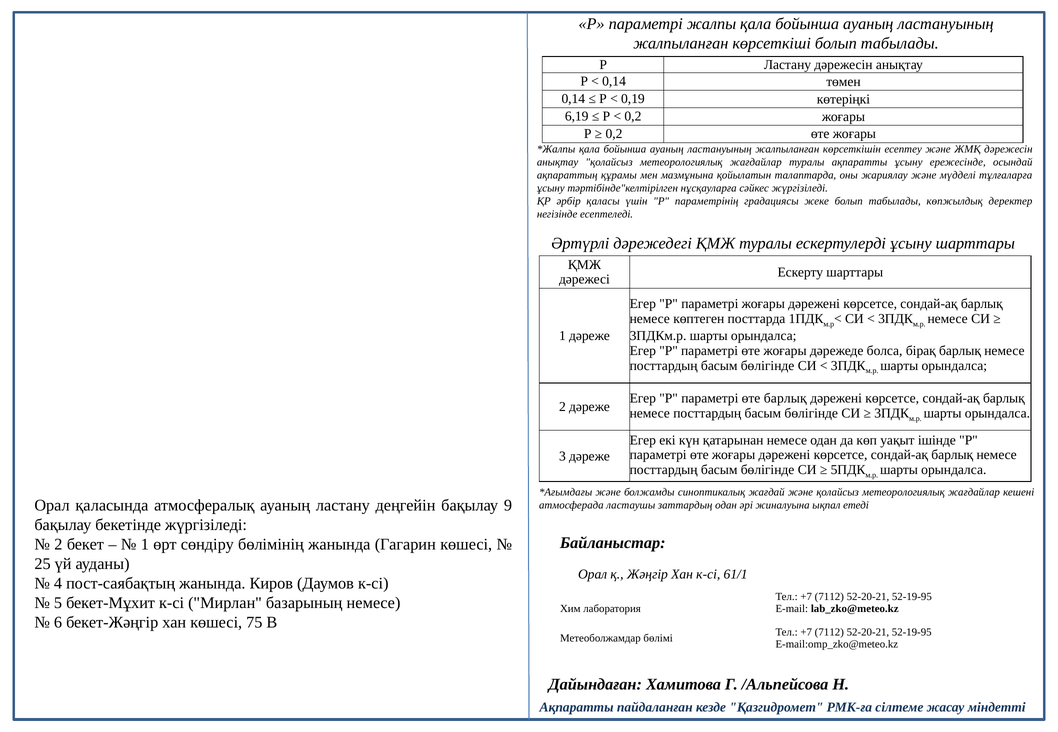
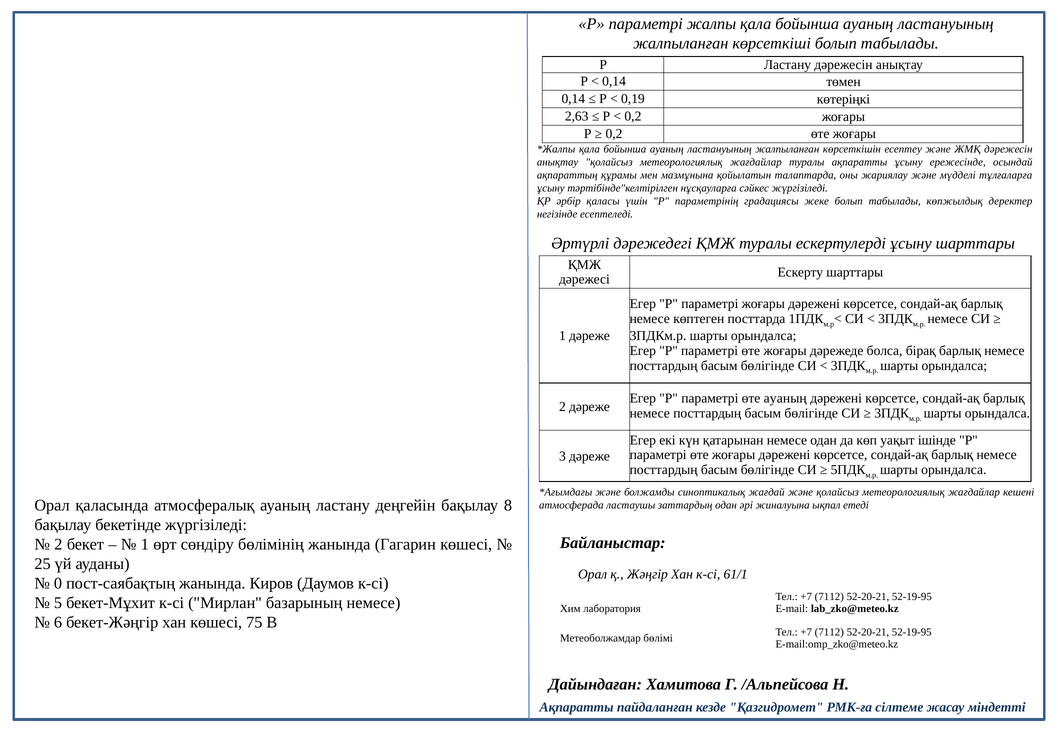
6,19: 6,19 -> 2,63 (577, 116)
өте барлық: барлық -> ауаның (785, 398)
9: 9 -> 8 (508, 506)
4: 4 -> 0 (58, 584)
